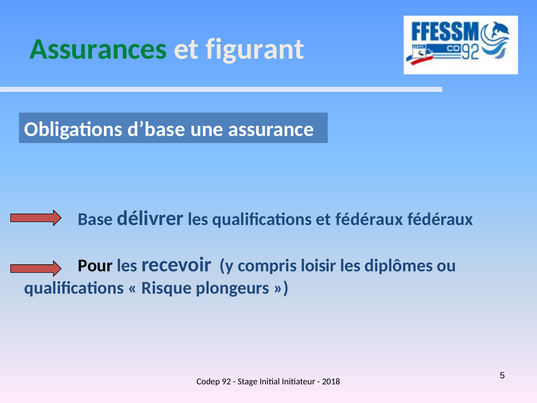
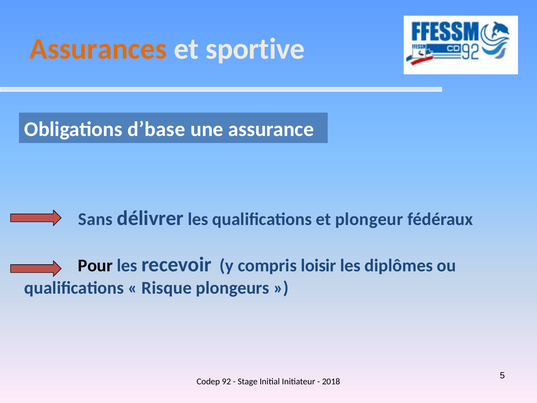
Assurances colour: green -> orange (98, 49)
figurant: figurant -> sportive (255, 49)
Base: Base -> Sans (95, 219)
et fédéraux: fédéraux -> plongeur (369, 219)
